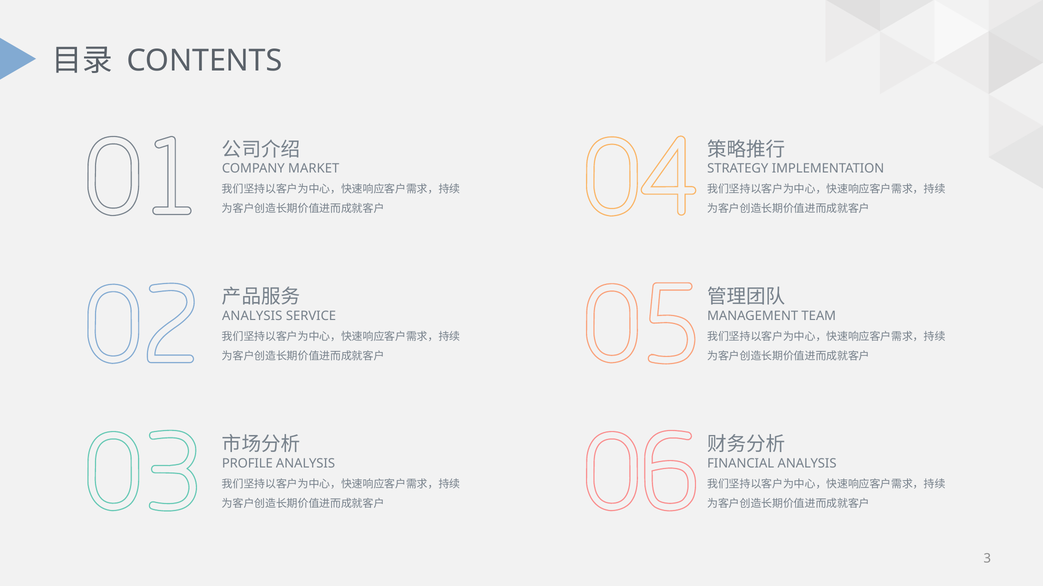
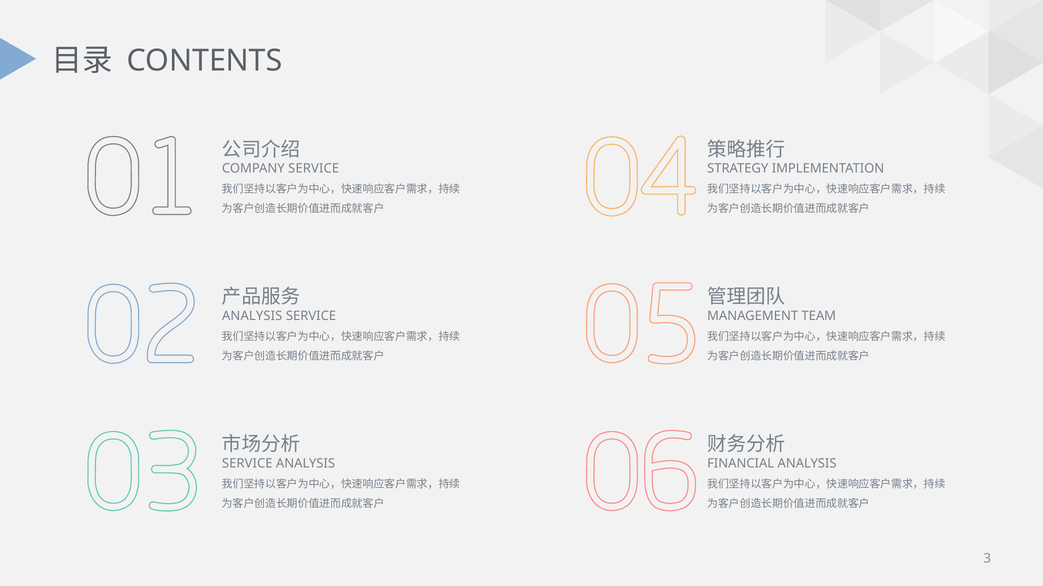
COMPANY MARKET: MARKET -> SERVICE (314, 169)
PROFILE: PROFILE -> SERVICE (247, 464)
